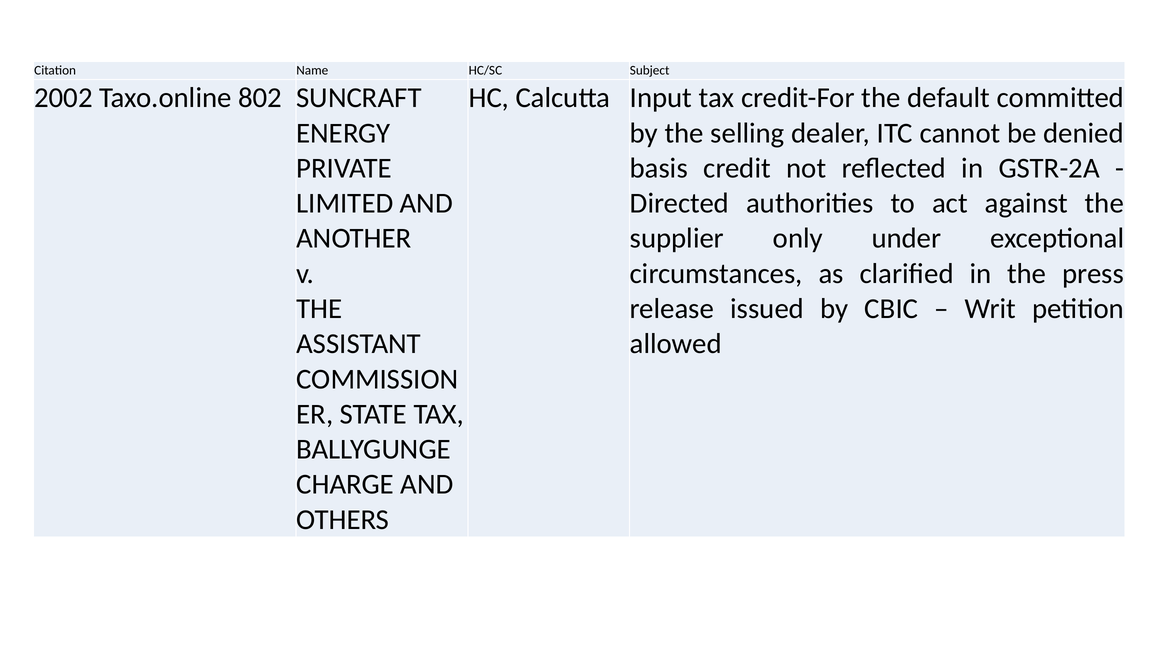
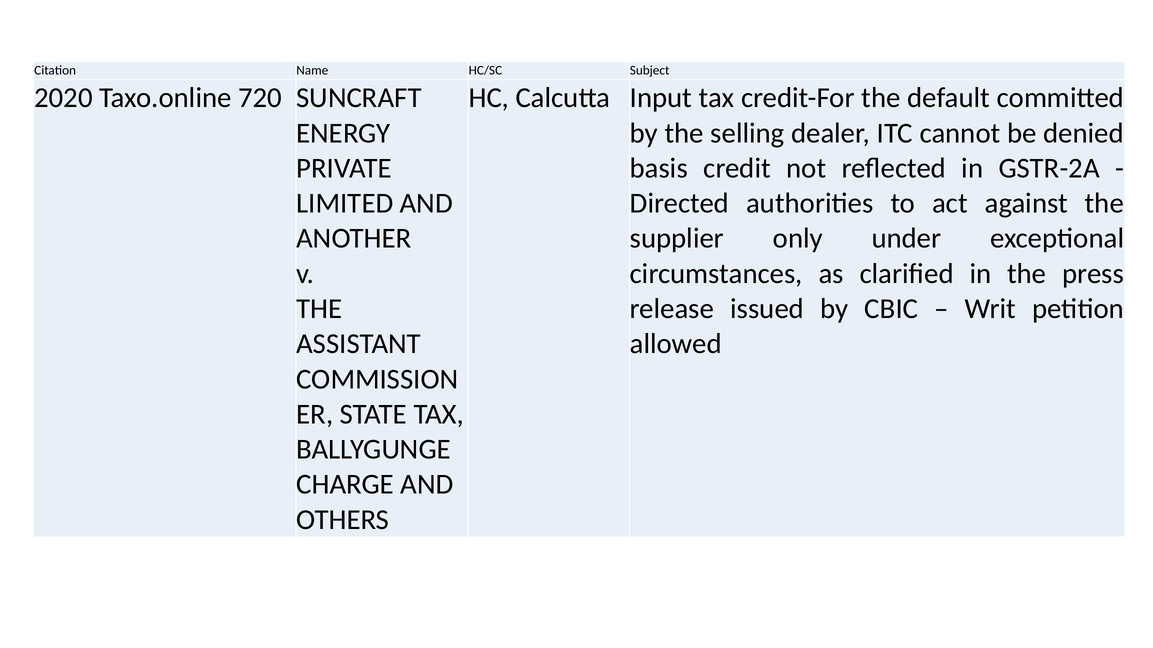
2002: 2002 -> 2020 (63, 98)
802: 802 -> 720 (260, 98)
